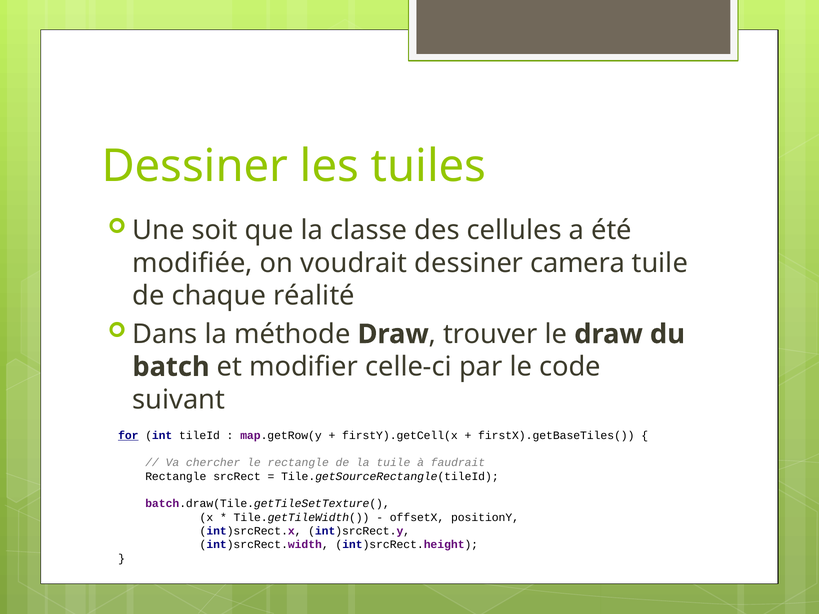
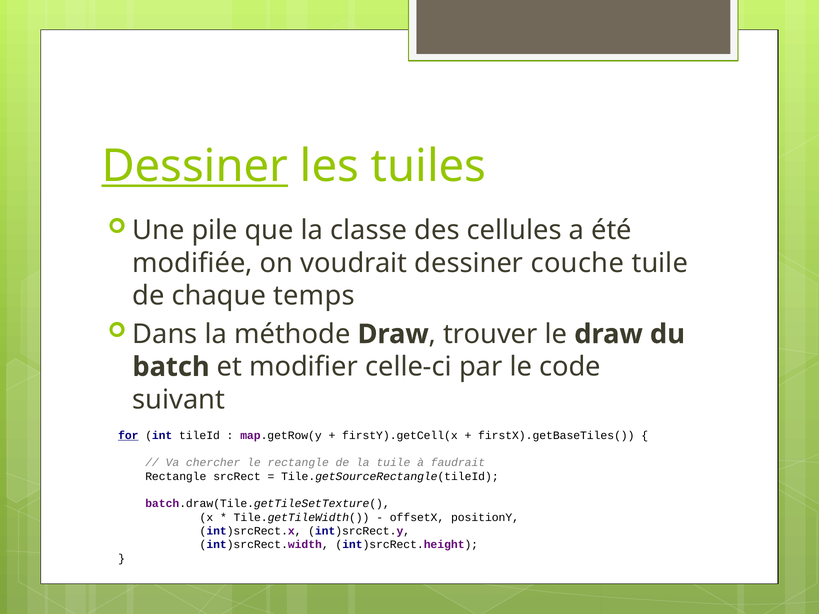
Dessiner underline: none -> present (195, 166)
soit: soit -> pile (215, 231)
camera: camera -> couche (577, 263)
réalité: réalité -> temps (314, 296)
